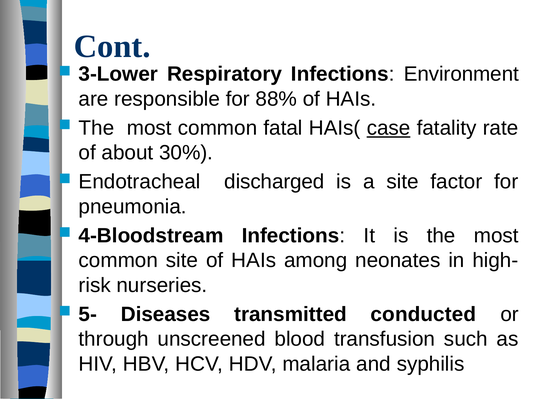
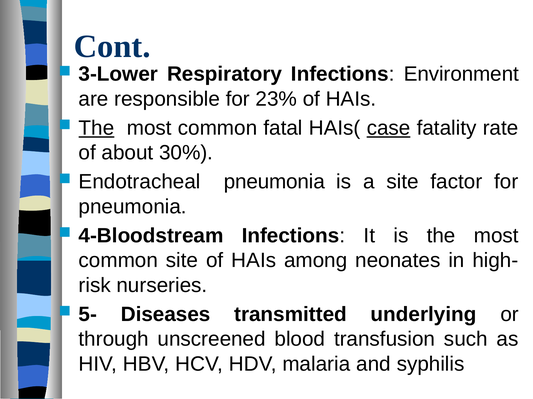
88%: 88% -> 23% (276, 99)
The underline: none -> present (96, 128)
Endotracheal discharged: discharged -> pneumonia (274, 182)
conducted: conducted -> underlying (423, 315)
